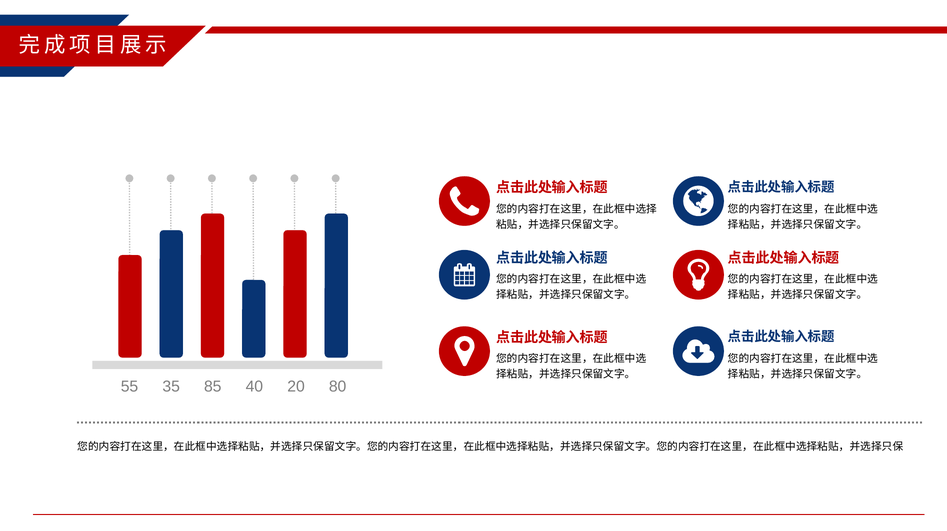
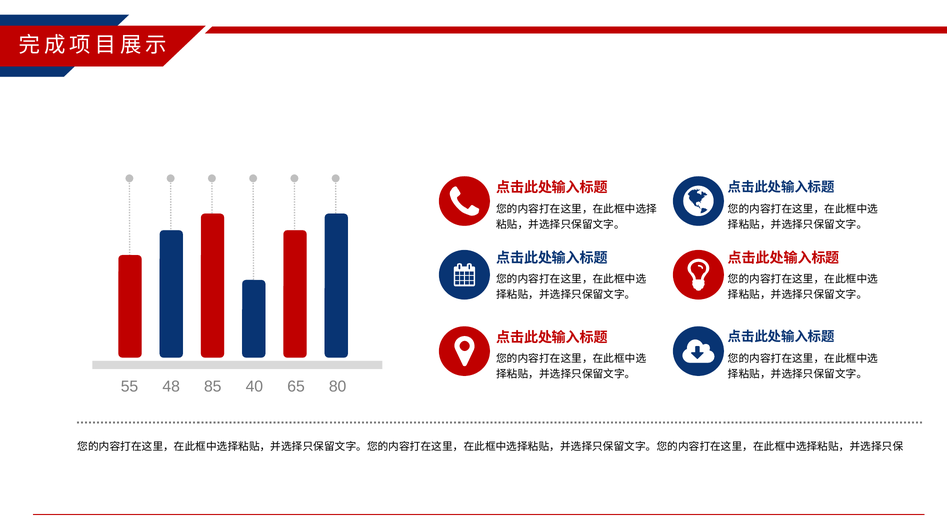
35: 35 -> 48 (171, 386)
20: 20 -> 65 (296, 386)
